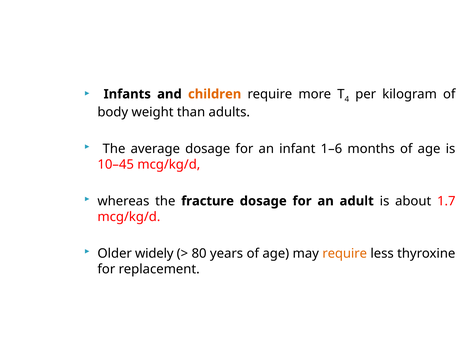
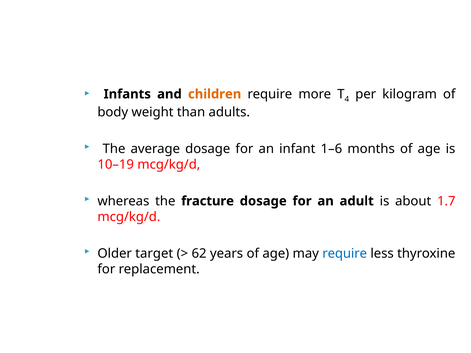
10–45: 10–45 -> 10–19 (116, 165)
widely: widely -> target (154, 254)
80: 80 -> 62 (199, 254)
require colour: orange -> blue (345, 254)
